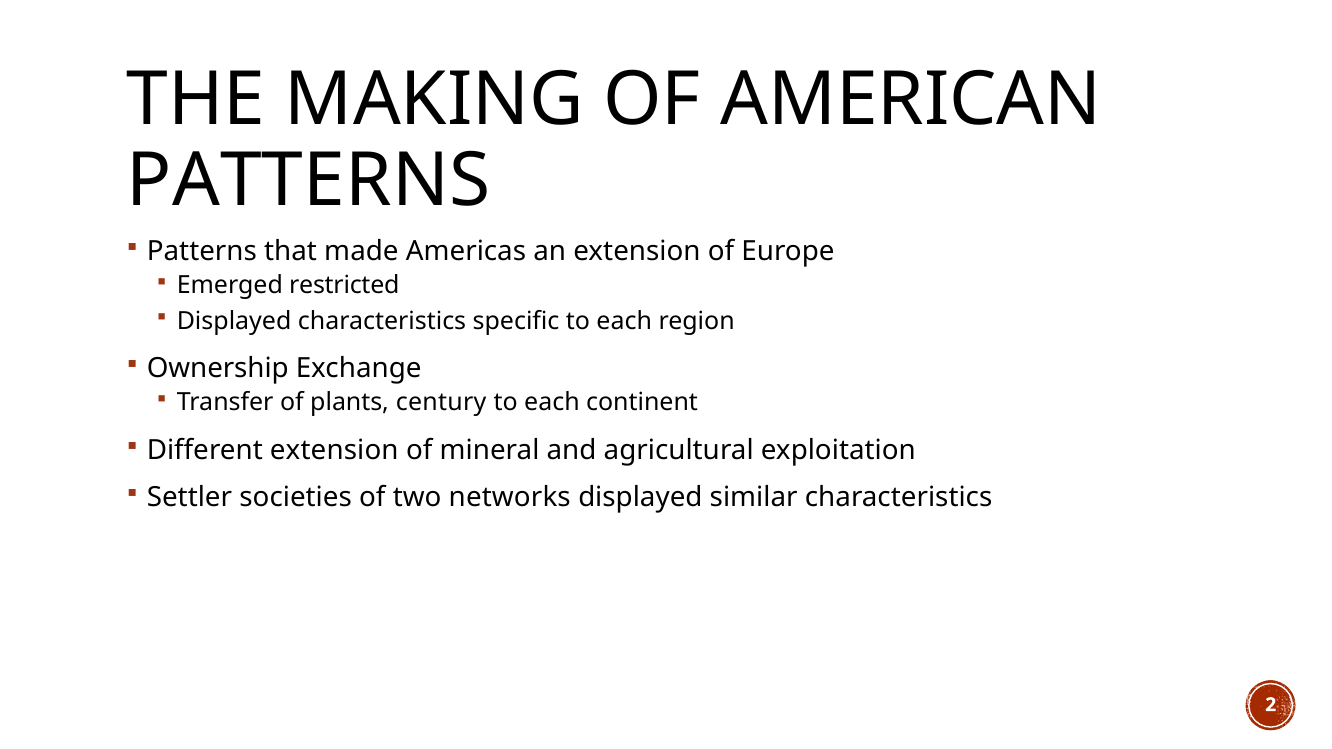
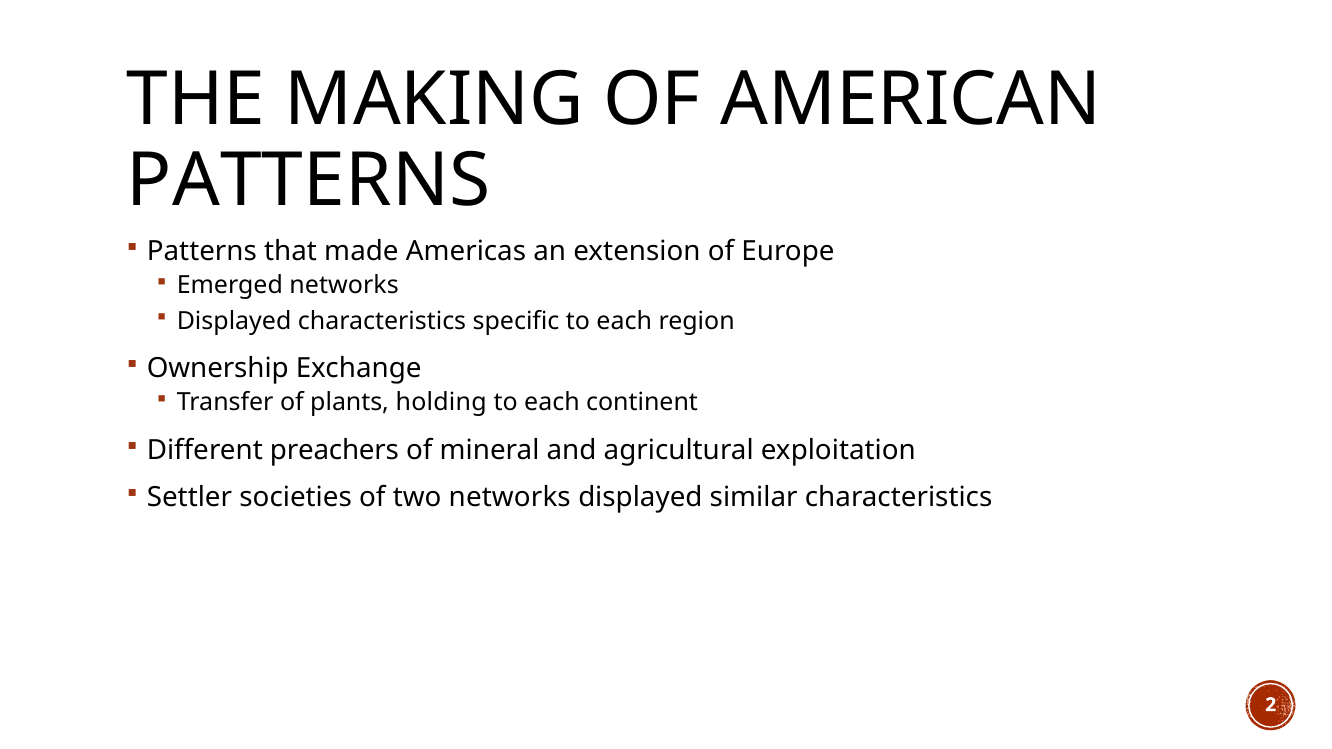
Emerged restricted: restricted -> networks (344, 286)
century: century -> holding (441, 403)
Different extension: extension -> preachers (334, 451)
